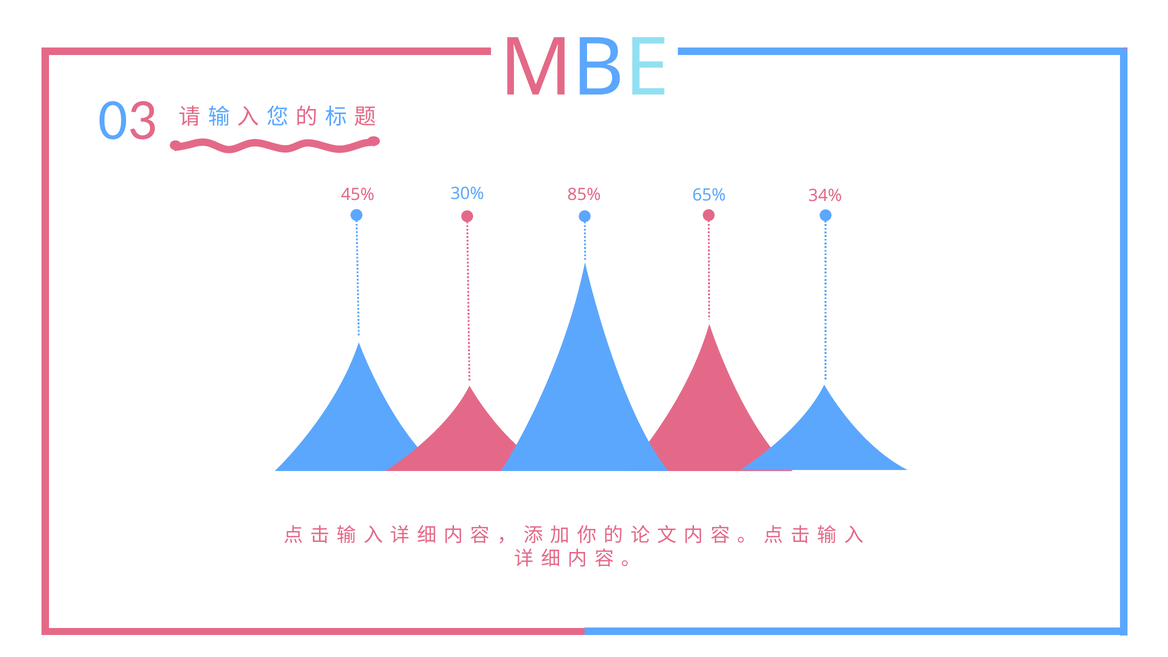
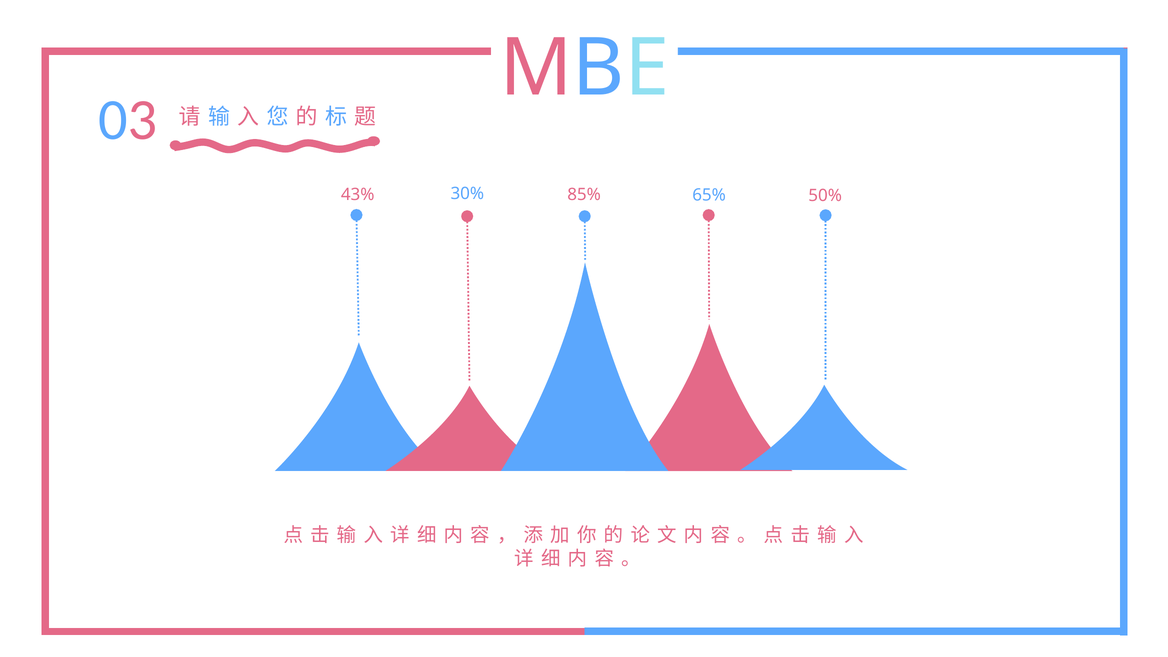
34%: 34% -> 50% (825, 196)
45%: 45% -> 43% (358, 195)
